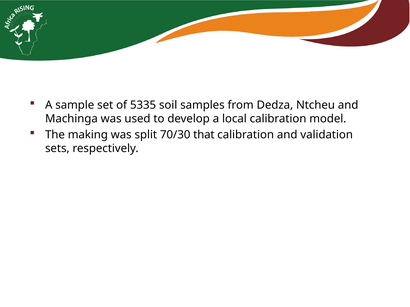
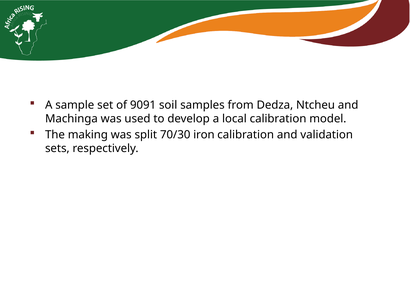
5335: 5335 -> 9091 (143, 105)
that: that -> iron (204, 135)
